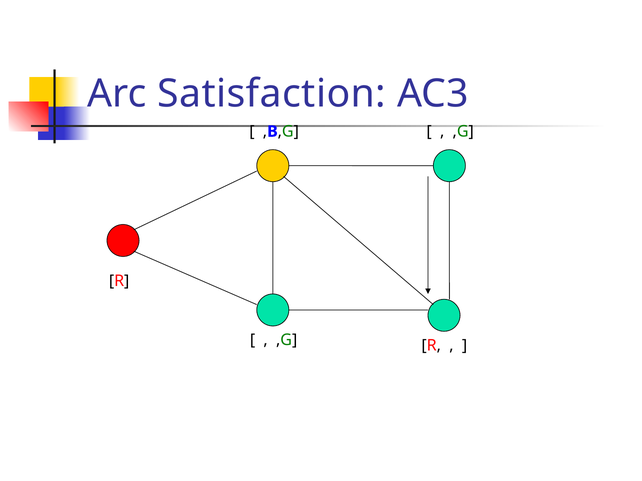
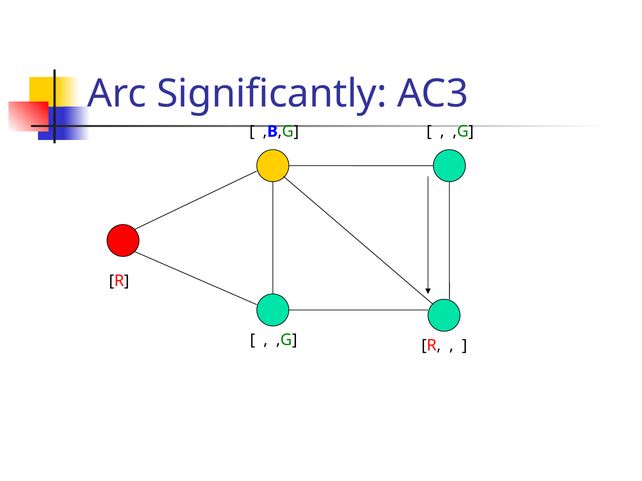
Satisfaction: Satisfaction -> Significantly (272, 94)
